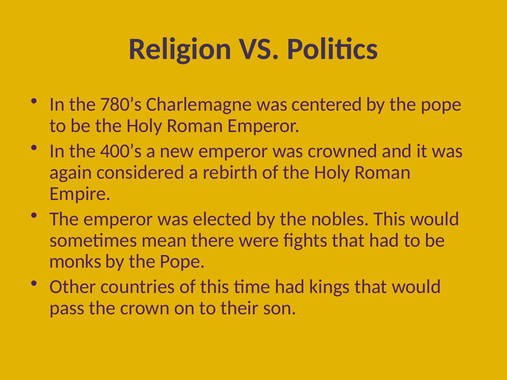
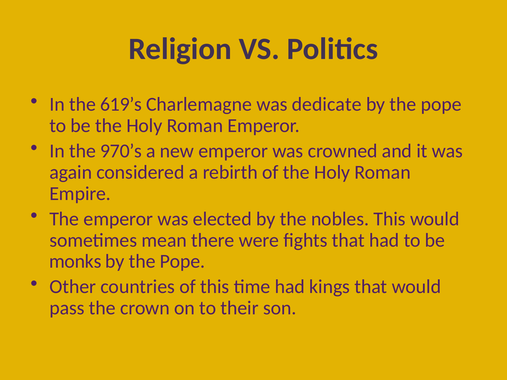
780’s: 780’s -> 619’s (121, 104)
centered: centered -> dedicate (327, 104)
400’s: 400’s -> 970’s (121, 151)
